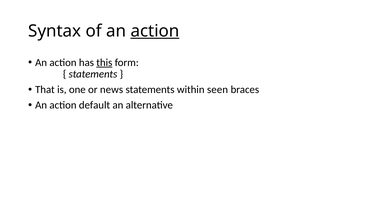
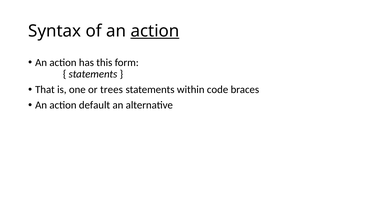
this underline: present -> none (104, 63)
news: news -> trees (112, 90)
seen: seen -> code (218, 90)
